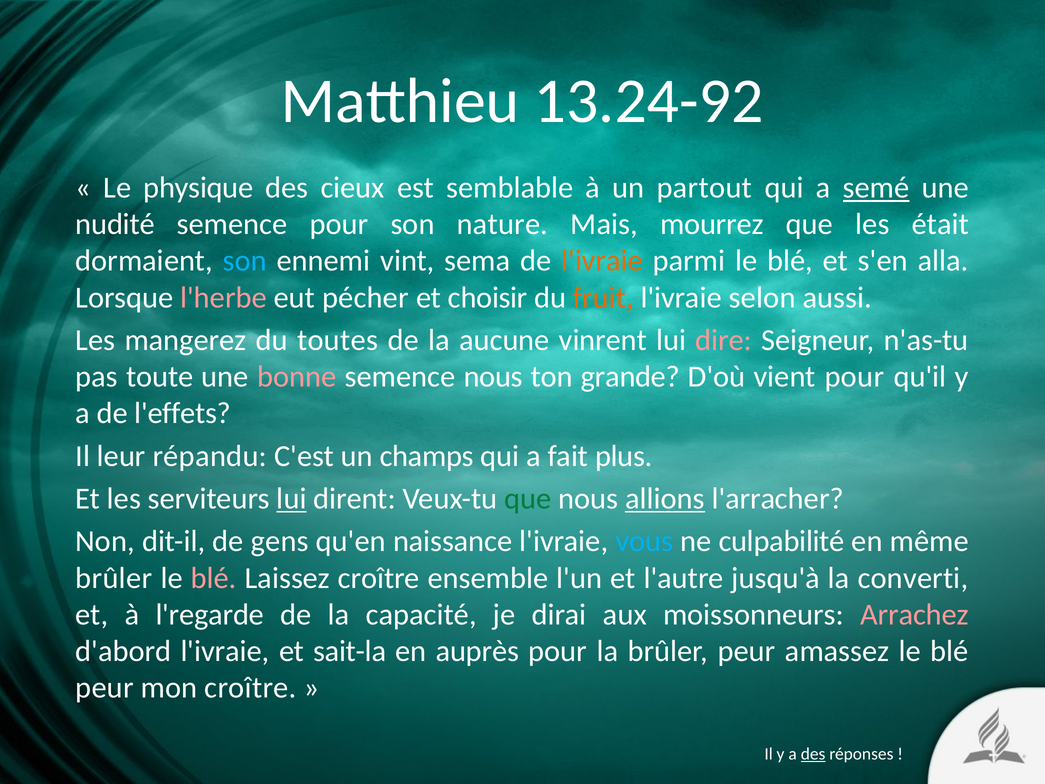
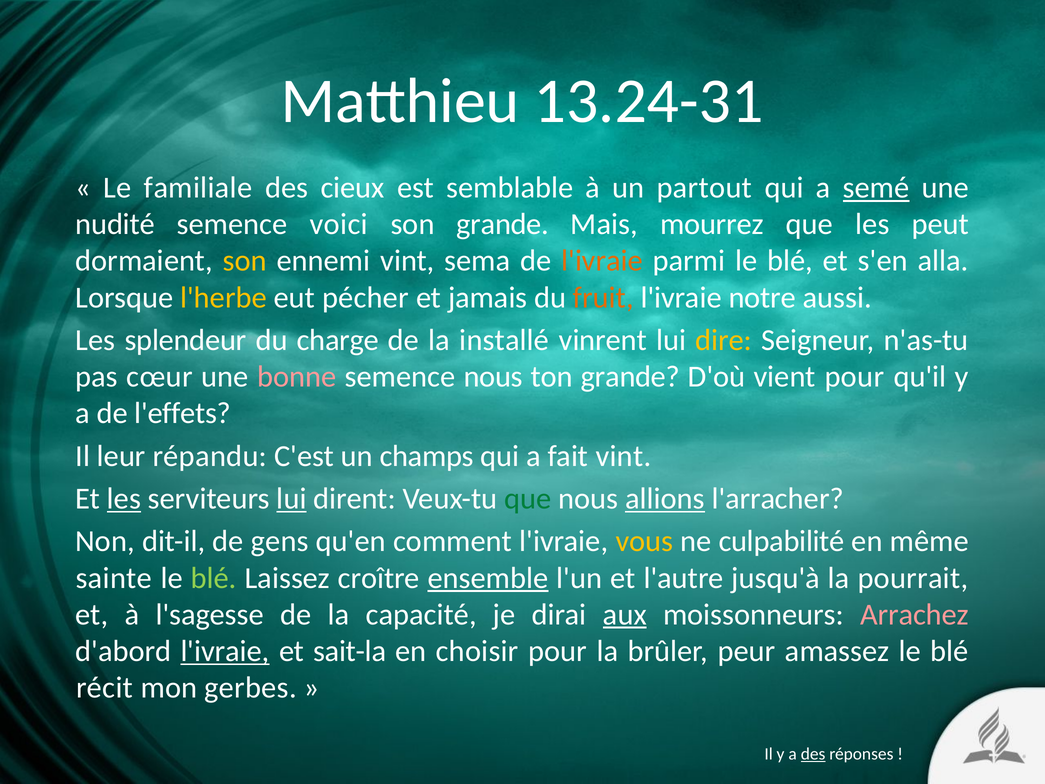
13.24-92: 13.24-92 -> 13.24-31 (649, 101)
physique: physique -> familiale (198, 188)
semence pour: pour -> voici (339, 224)
son nature: nature -> grande (503, 224)
était: était -> peut (940, 224)
son colour: light blue -> yellow (245, 261)
l'herbe colour: pink -> yellow (224, 297)
choisir: choisir -> jamais (488, 297)
selon: selon -> notre (762, 297)
mangerez: mangerez -> splendeur (186, 340)
toutes: toutes -> charge (338, 340)
aucune: aucune -> installé (504, 340)
dire colour: pink -> yellow (724, 340)
toute: toute -> cœur (160, 377)
fait plus: plus -> vint (623, 456)
les underline: none -> present (124, 499)
naissance: naissance -> comment (453, 541)
vous colour: light blue -> yellow (644, 541)
brûler: brûler -> sainte (114, 578)
blé colour: pink -> light green (214, 578)
ensemble underline: none -> present (488, 578)
converti: converti -> pourrait (913, 578)
l'regarde: l'regarde -> l'sagesse (210, 614)
aux underline: none -> present (625, 614)
l'ivraie underline: none -> present (225, 651)
auprès: auprès -> choisir (477, 651)
peur: peur -> récit (105, 687)
mon croître: croître -> gerbes (250, 687)
